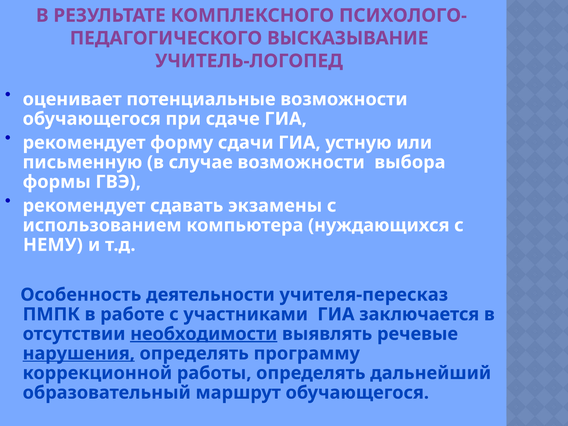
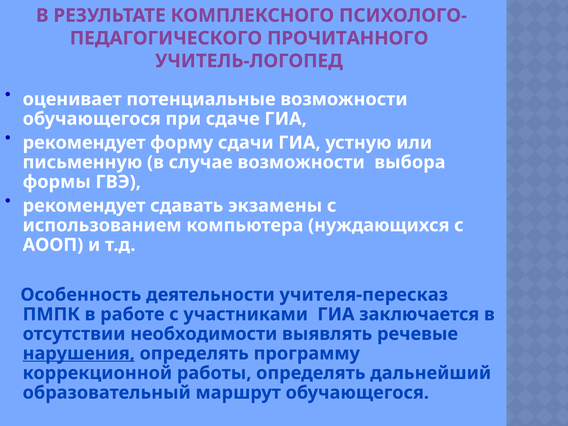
ВЫСКАЗЫВАНИЕ: ВЫСКАЗЫВАНИЕ -> ПРОЧИТАННОГО (348, 38)
НЕМУ: НЕМУ -> АООП (53, 245)
необходимости underline: present -> none (204, 334)
